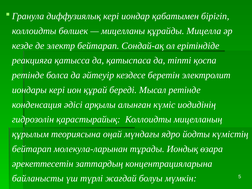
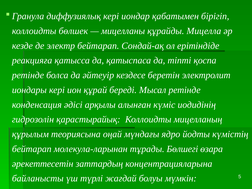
Иондық: Иондық -> Бөлшегі (182, 149)
